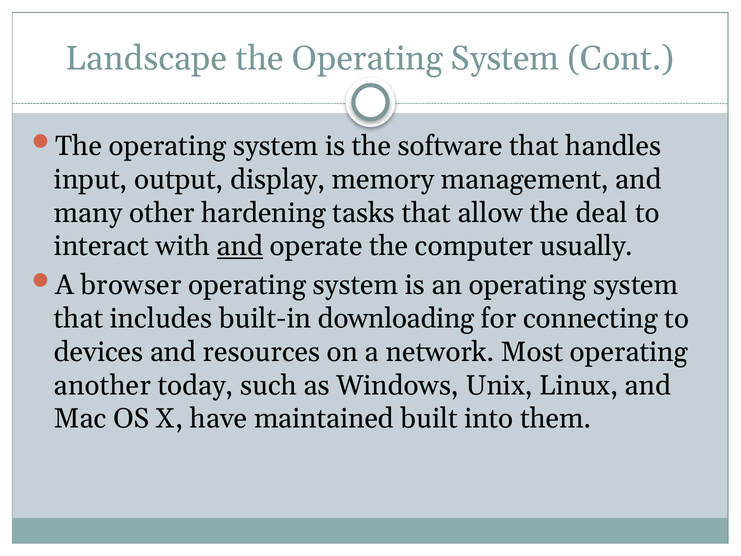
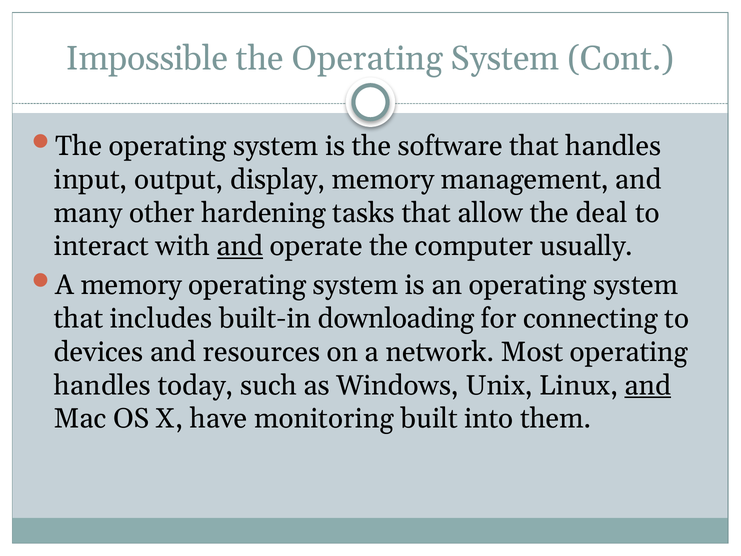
Landscape: Landscape -> Impossible (147, 58)
A browser: browser -> memory (131, 285)
another: another -> handles (102, 385)
and underline: none -> present (648, 385)
maintained: maintained -> monitoring (324, 419)
